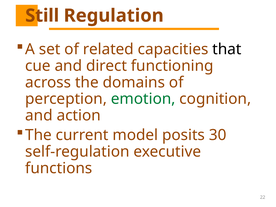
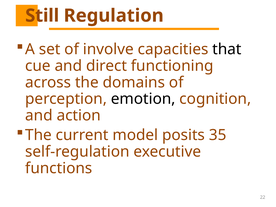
related: related -> involve (108, 49)
emotion colour: green -> black (143, 99)
30: 30 -> 35 (218, 135)
